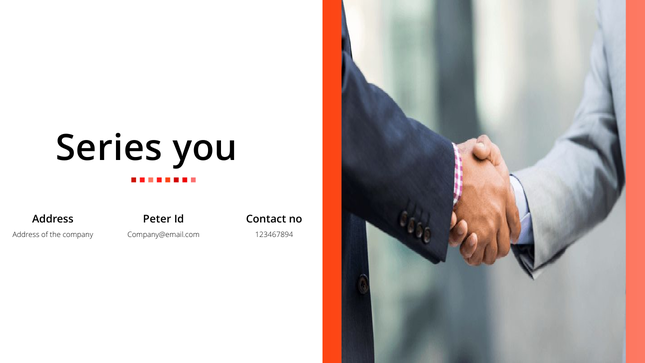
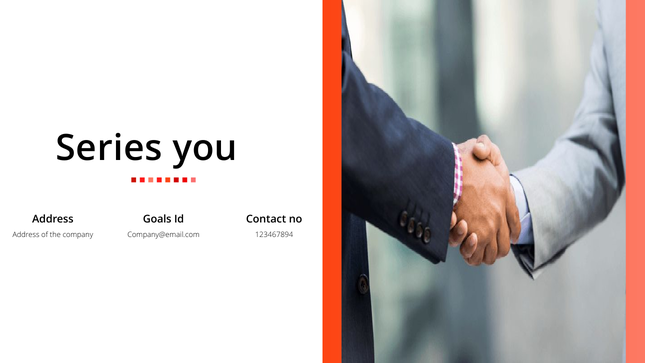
Peter: Peter -> Goals (157, 219)
